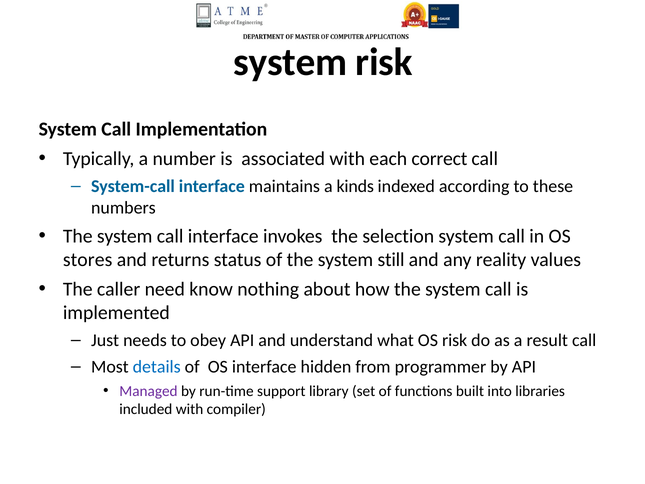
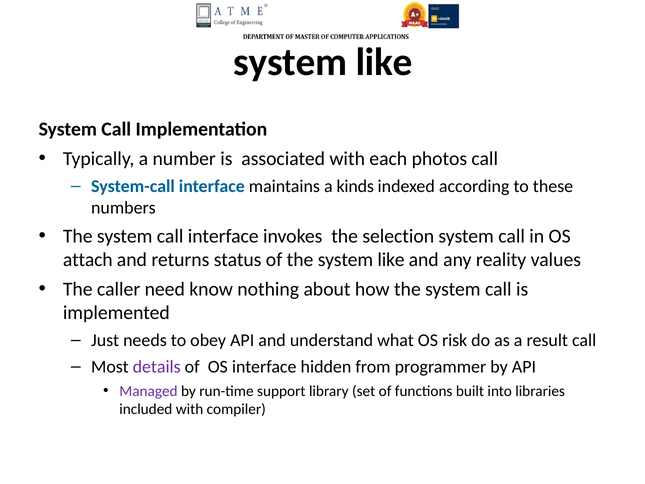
risk: risk -> like (384, 62)
correct: correct -> photos (439, 159)
stores: stores -> attach (88, 260)
the system still: still -> like (391, 260)
details colour: blue -> purple (157, 367)
